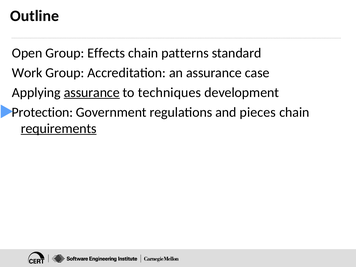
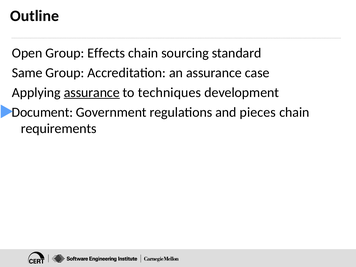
patterns: patterns -> sourcing (185, 53)
Work: Work -> Same (27, 73)
Protection: Protection -> Document (42, 112)
requirements underline: present -> none (59, 128)
